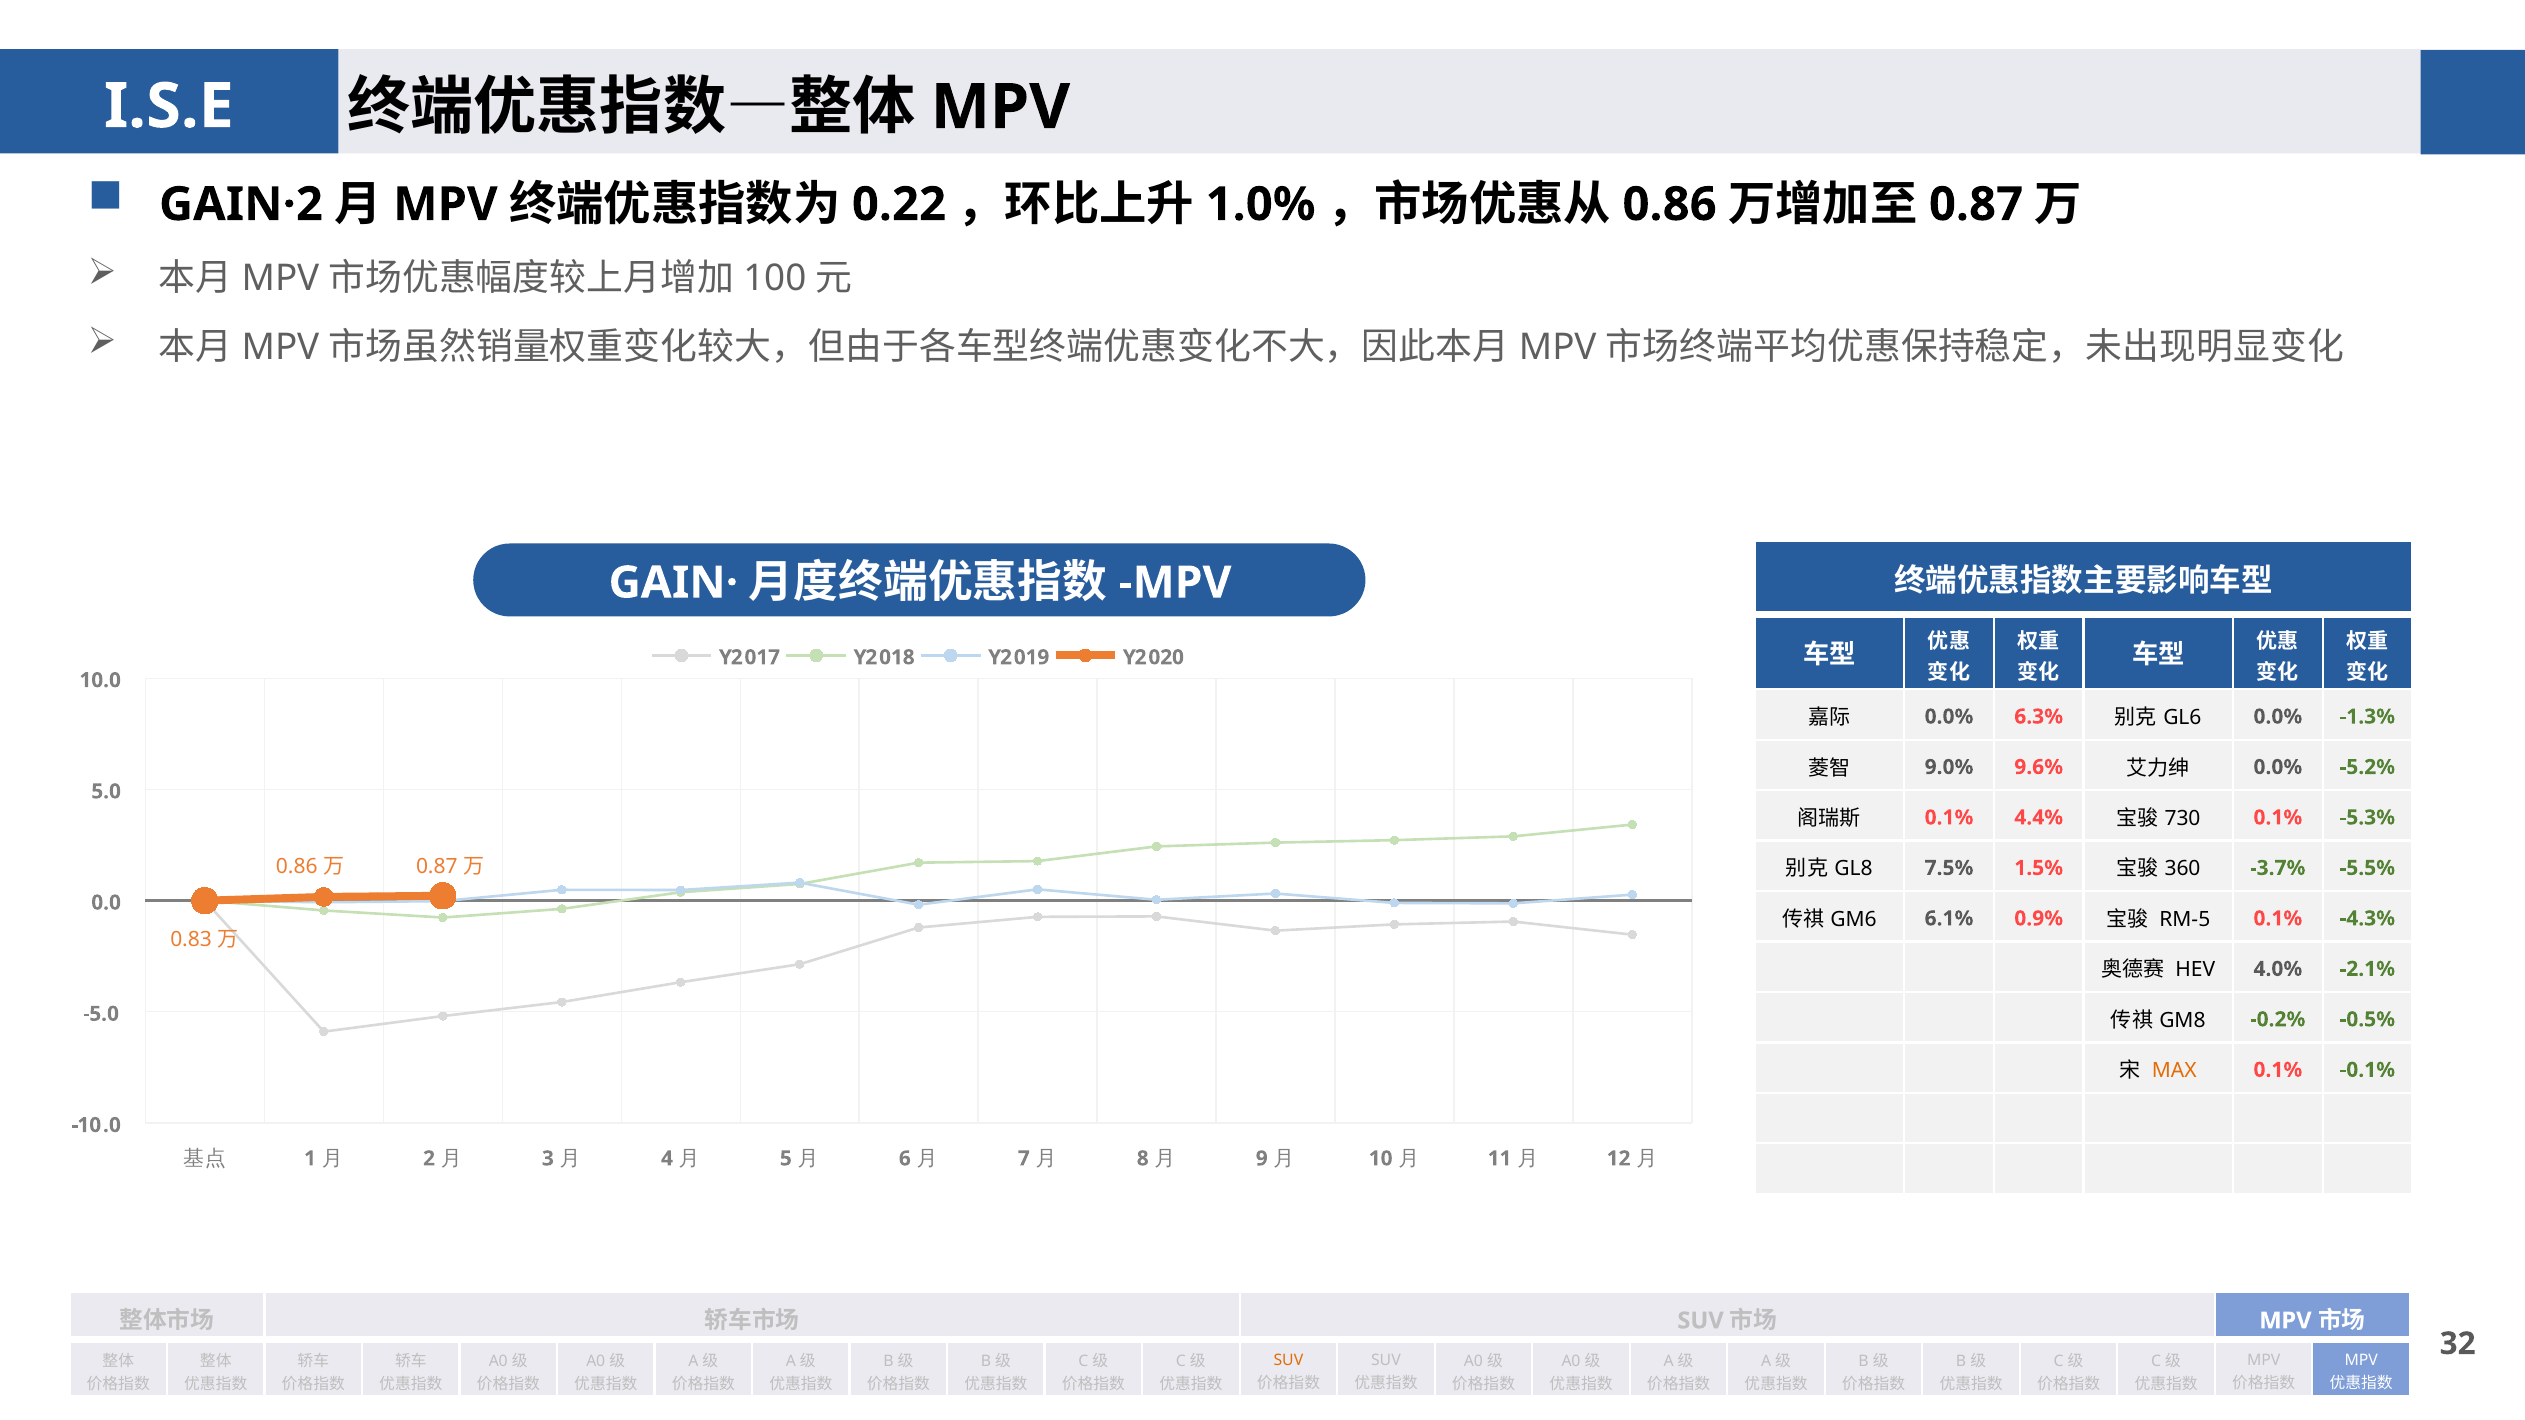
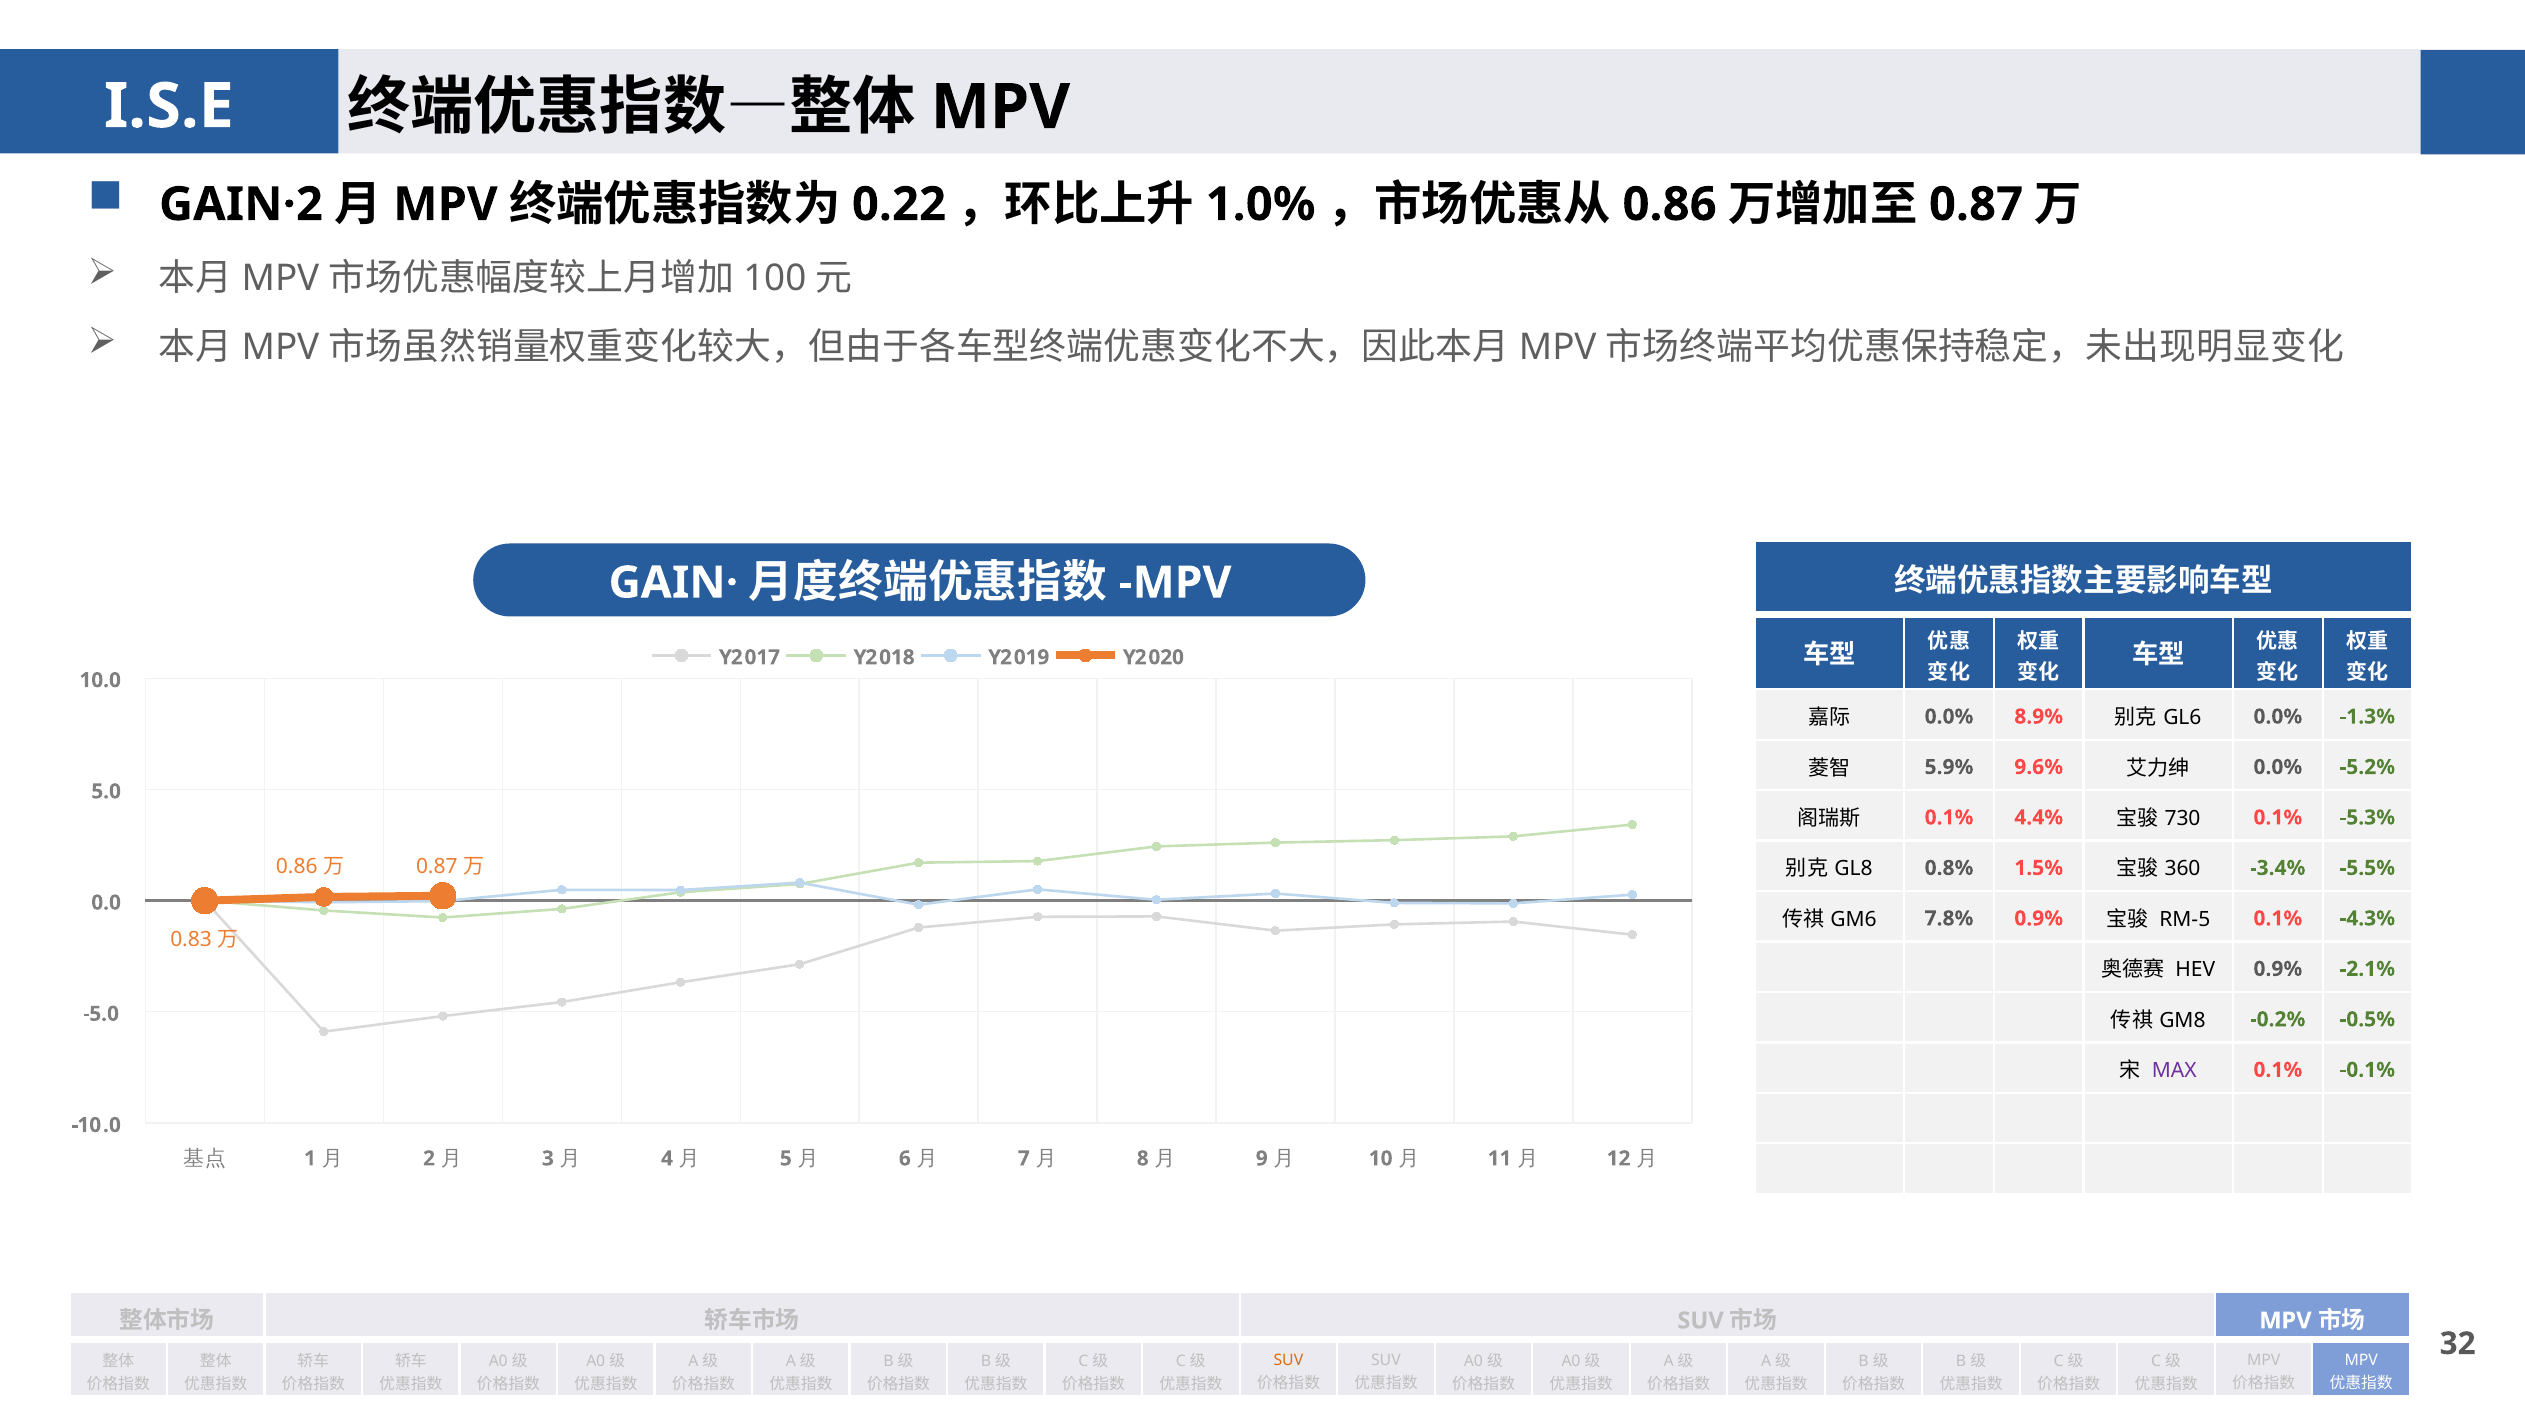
6.3%: 6.3% -> 8.9% (2039, 717)
9.0%: 9.0% -> 5.9% (1949, 767)
7.5%: 7.5% -> 0.8% (1949, 868)
-3.7%: -3.7% -> -3.4% (2278, 868)
6.1%: 6.1% -> 7.8% (1949, 919)
HEV 4.0%: 4.0% -> 0.9% (2278, 969)
MAX colour: orange -> purple (2174, 1071)
